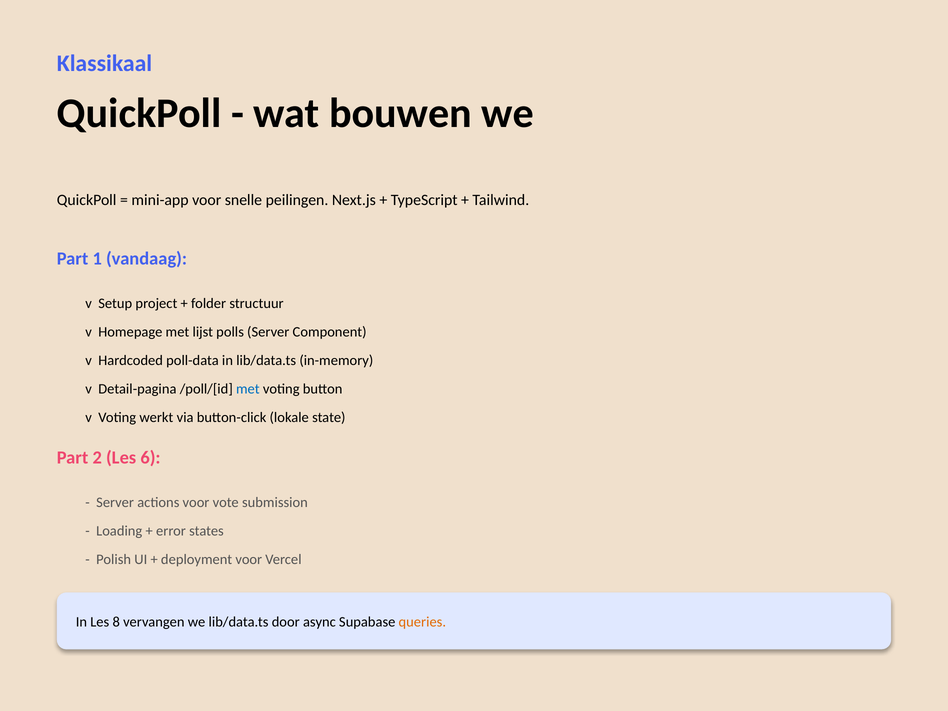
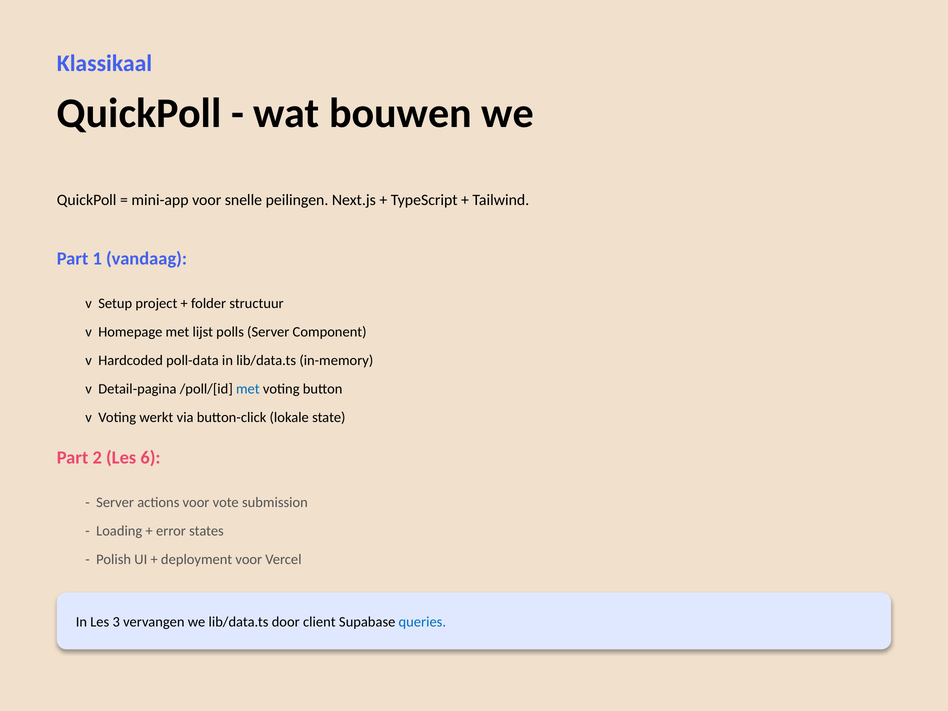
8: 8 -> 3 (116, 622)
async: async -> client (319, 622)
queries colour: orange -> blue (422, 622)
